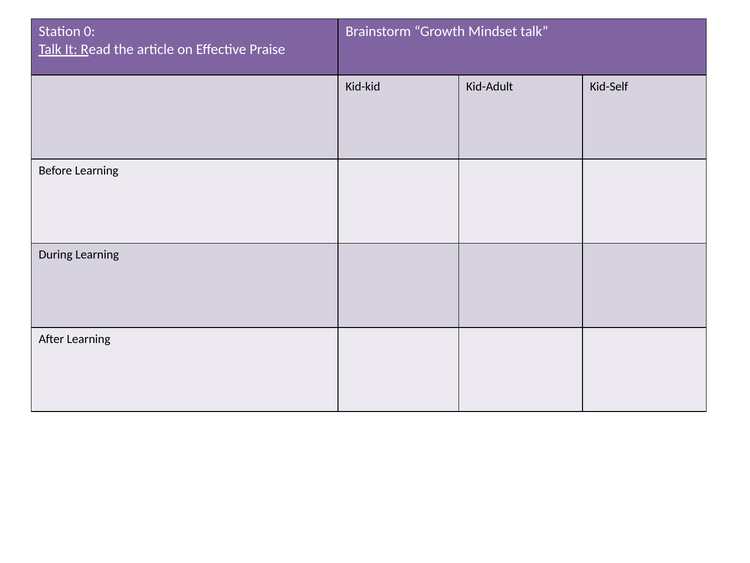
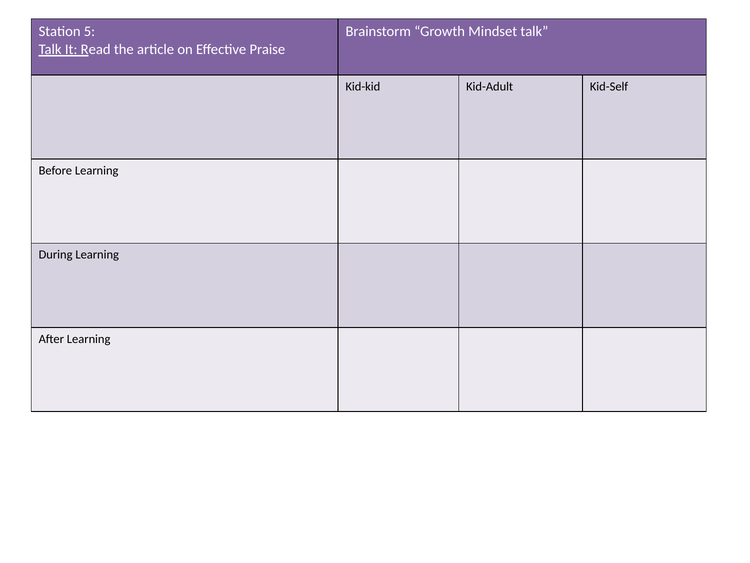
0: 0 -> 5 (89, 32)
